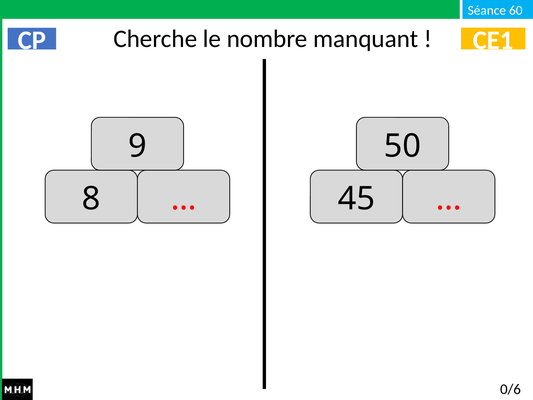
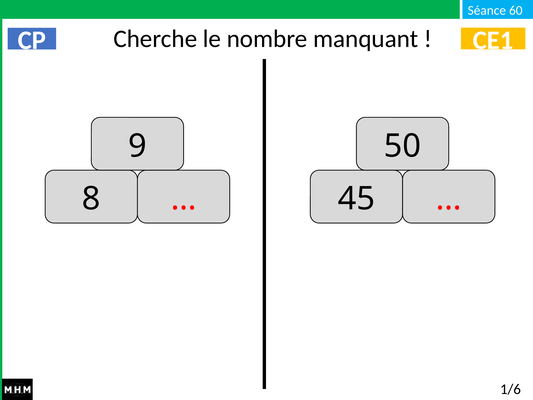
0/6: 0/6 -> 1/6 (511, 389)
